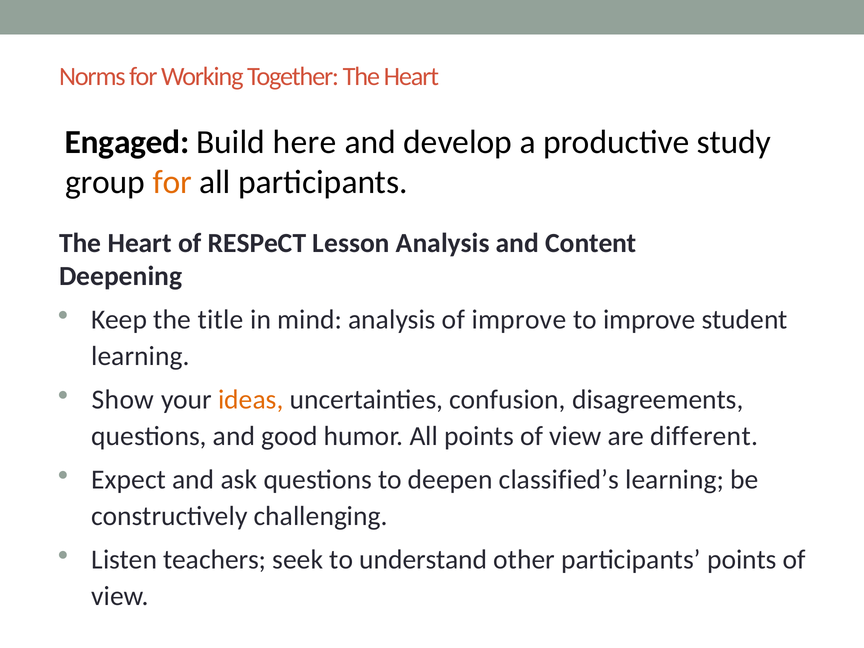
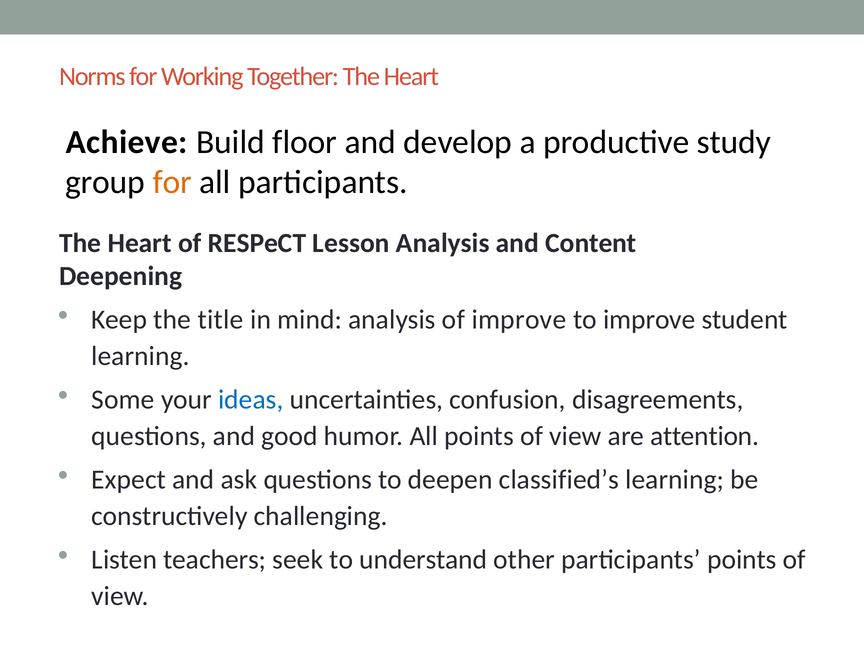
Engaged: Engaged -> Achieve (127, 142)
here: here -> floor (305, 142)
Show: Show -> Some (123, 400)
ideas colour: orange -> blue (251, 400)
different: different -> attention (705, 436)
